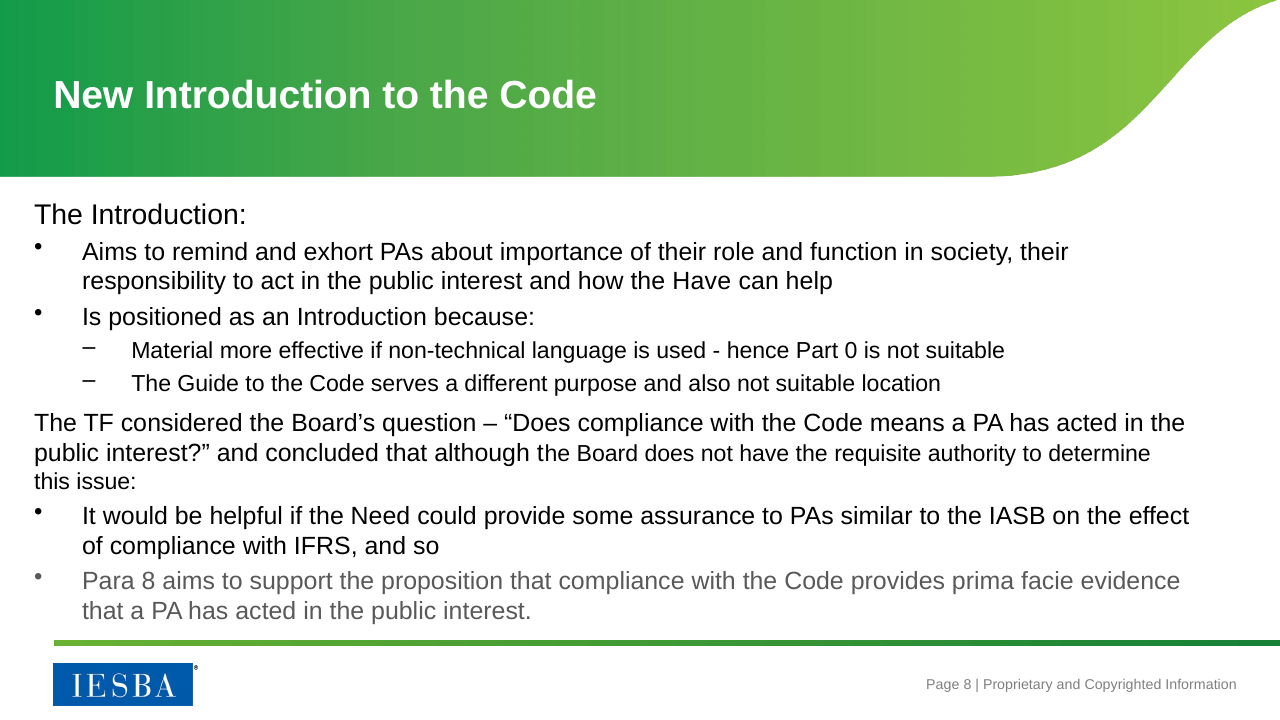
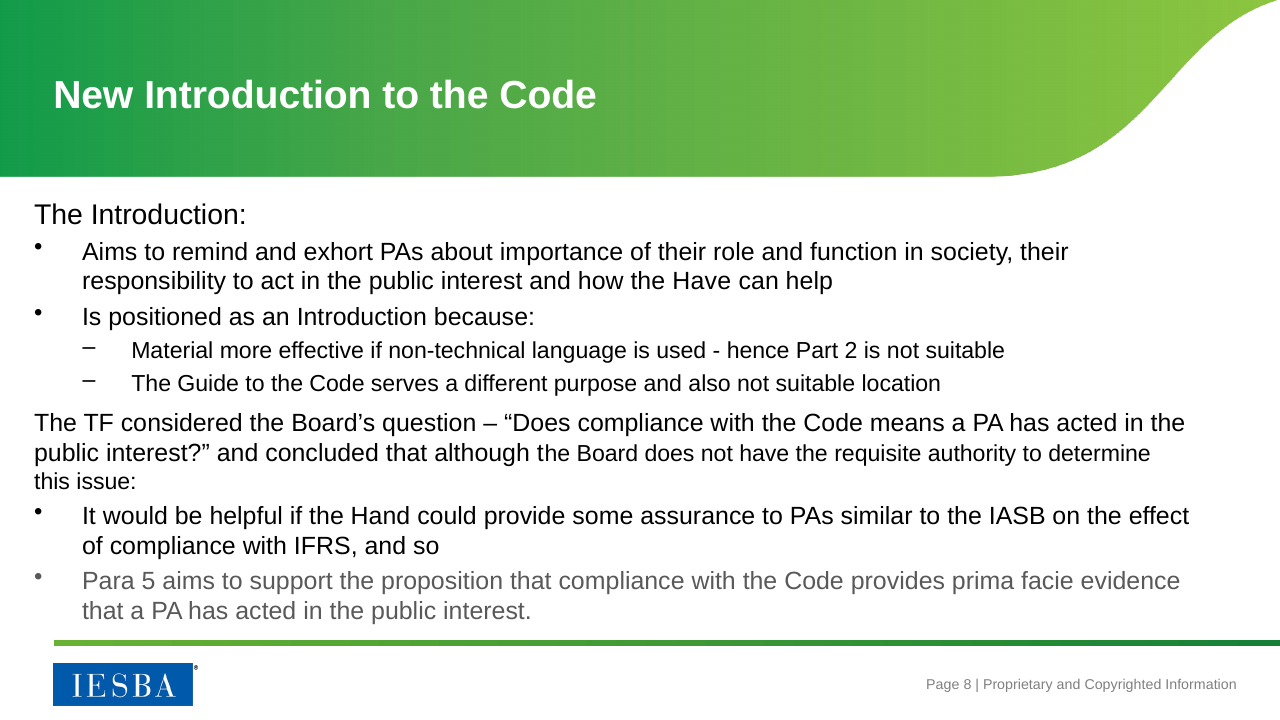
0: 0 -> 2 (851, 351)
Need: Need -> Hand (380, 517)
Para 8: 8 -> 5 (148, 582)
